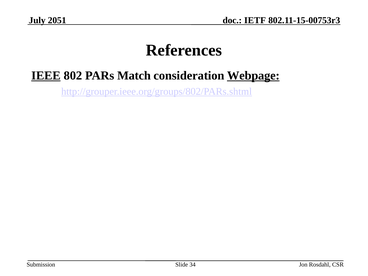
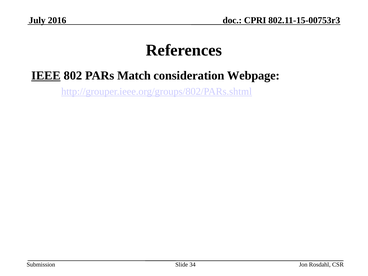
2051: 2051 -> 2016 (57, 20)
IETF: IETF -> CPRI (255, 20)
Webpage underline: present -> none (253, 76)
